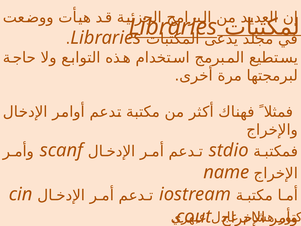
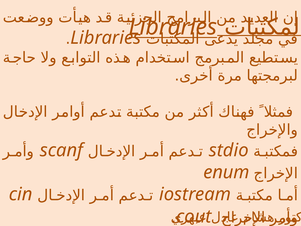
name: name -> enum (226, 172)
